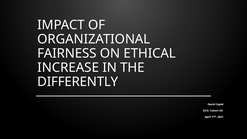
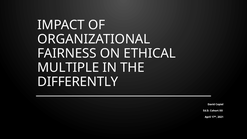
INCREASE: INCREASE -> MULTIPLE (68, 67)
